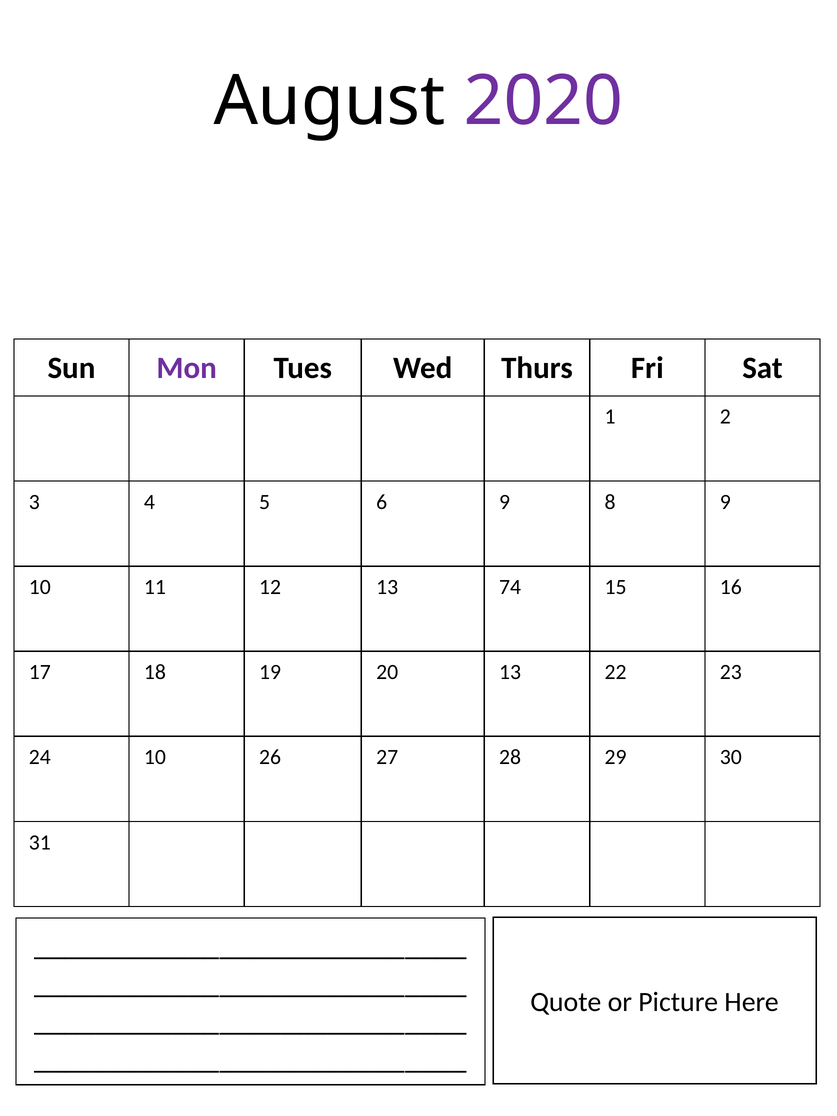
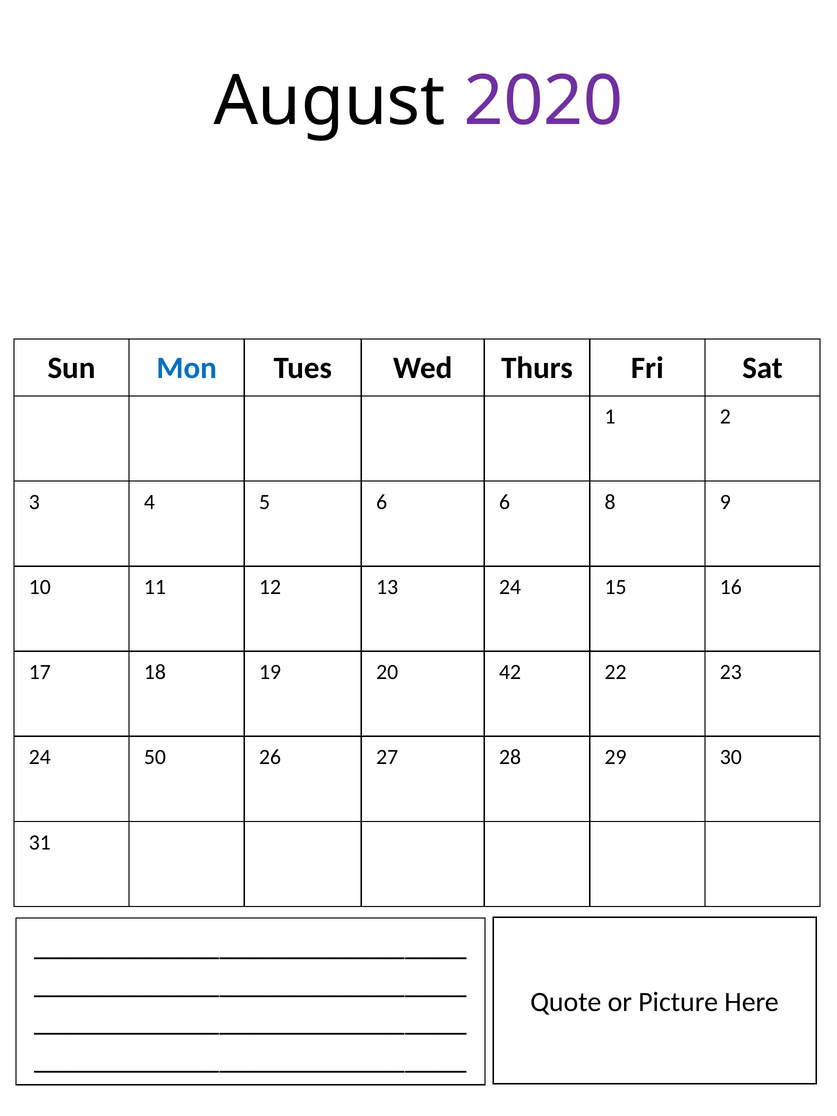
Mon colour: purple -> blue (187, 368)
6 9: 9 -> 6 (505, 502)
13 74: 74 -> 24 (510, 587)
20 13: 13 -> 42 (510, 672)
24 10: 10 -> 50 (155, 757)
